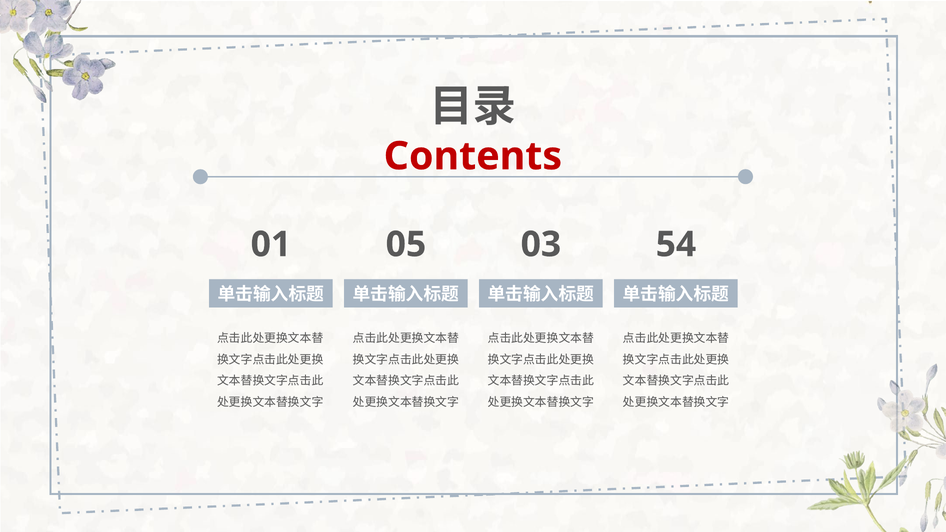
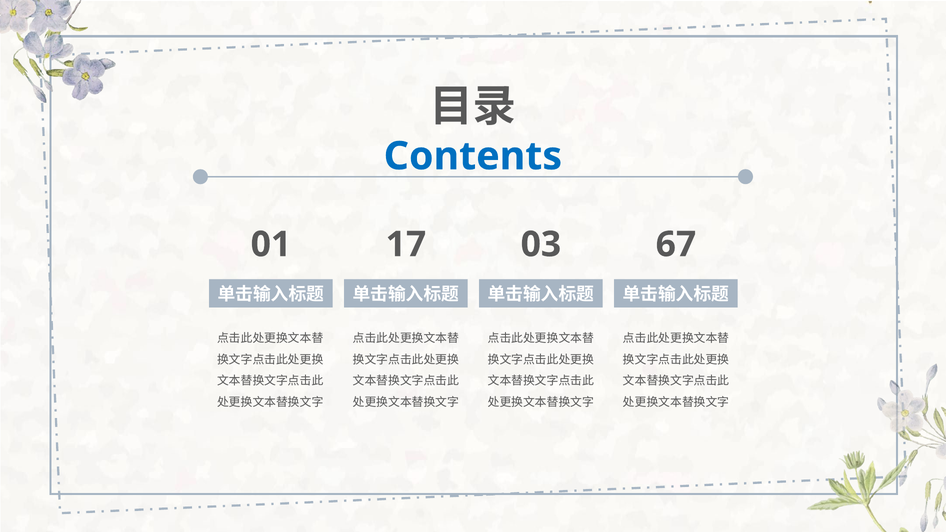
Contents colour: red -> blue (473, 156)
05: 05 -> 17 (406, 245)
54: 54 -> 67 (676, 245)
